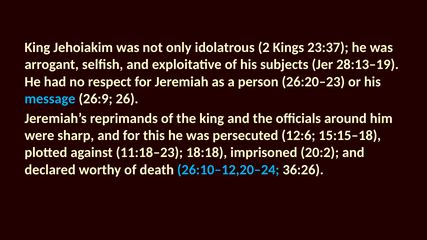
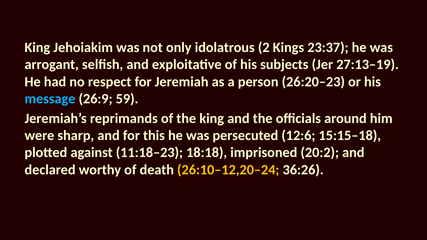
28:13–19: 28:13–19 -> 27:13–19 (368, 65)
26: 26 -> 59 (127, 99)
26:10–12,20–24 colour: light blue -> yellow (228, 170)
